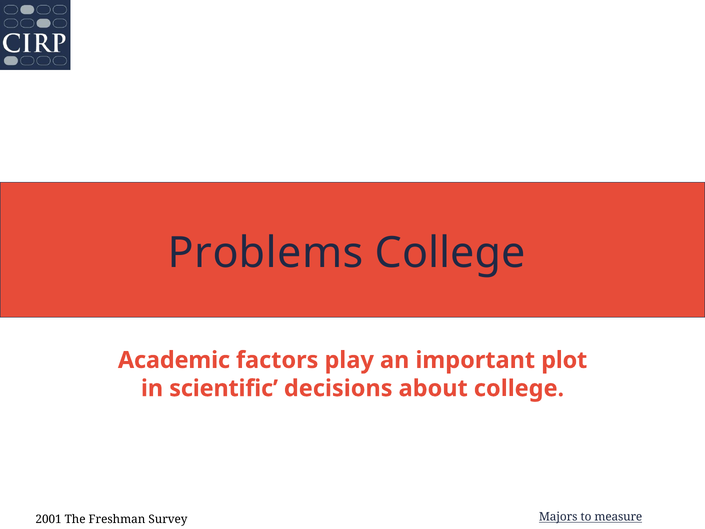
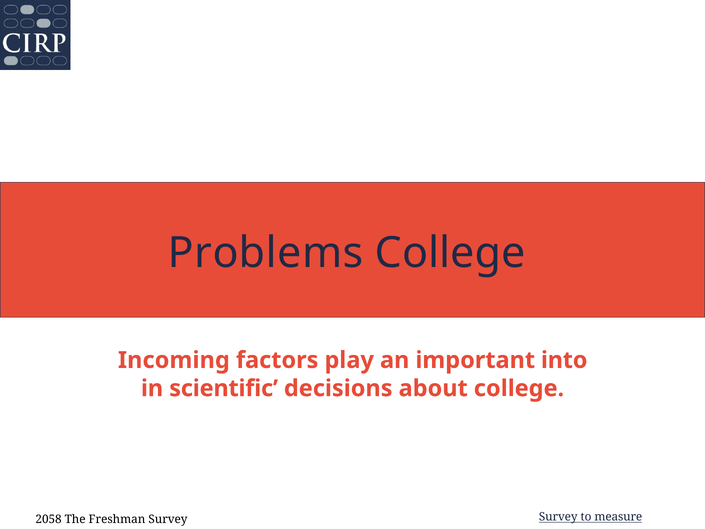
Academic: Academic -> Incoming (174, 360)
plot: plot -> into (564, 360)
2001: 2001 -> 2058 (49, 519)
Survey Majors: Majors -> Survey (558, 517)
